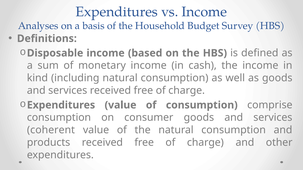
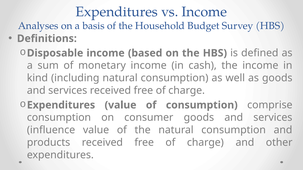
coherent: coherent -> influence (51, 130)
